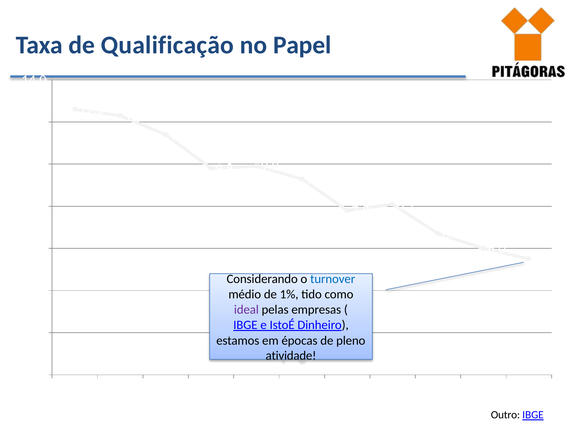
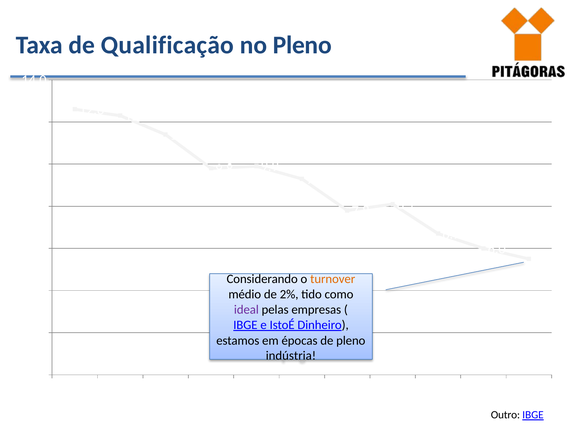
no Papel: Papel -> Pleno (302, 45)
turnover colour: blue -> orange (333, 279)
1%: 1% -> 2% (289, 294)
atividade: atividade -> indústria (291, 356)
